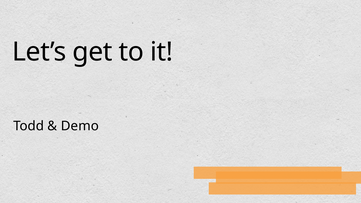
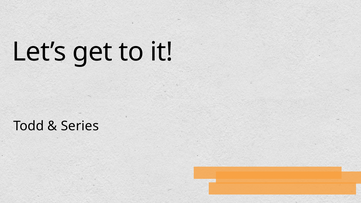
Demo: Demo -> Series (80, 126)
